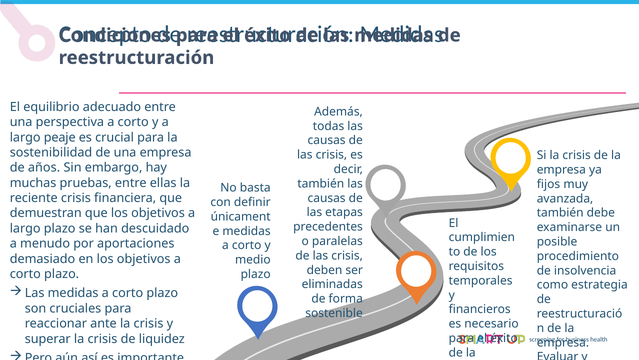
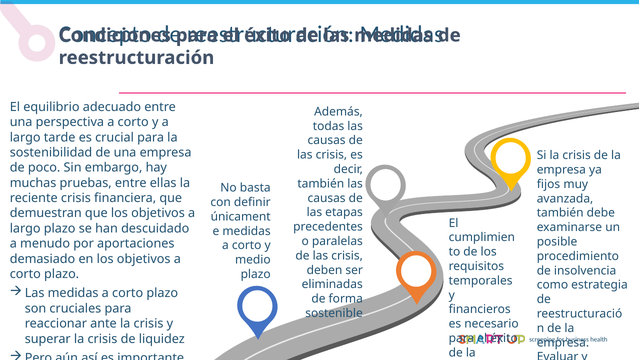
peaje: peaje -> tarde (60, 137)
años: años -> poco (44, 167)
